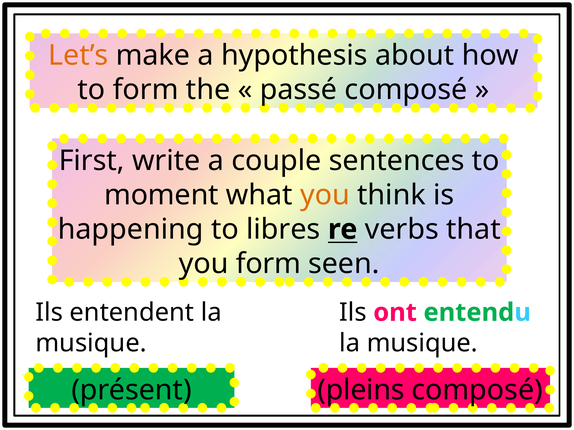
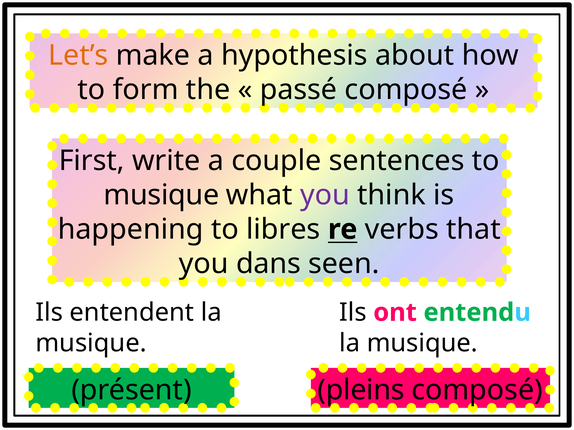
moment: moment -> musique (161, 195)
you colour: orange -> purple (325, 195)
you form: form -> dans (268, 264)
